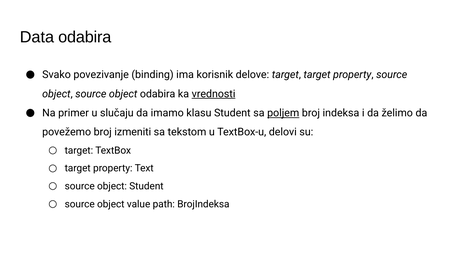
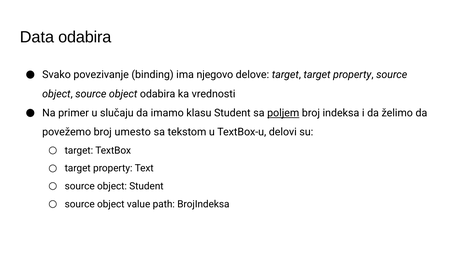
korisnik: korisnik -> njegovo (215, 75)
vrednosti underline: present -> none (214, 94)
izmeniti: izmeniti -> umesto (133, 132)
